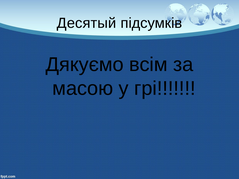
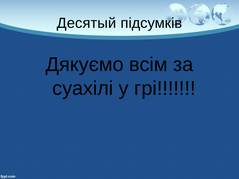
масою: масою -> суахілі (83, 89)
